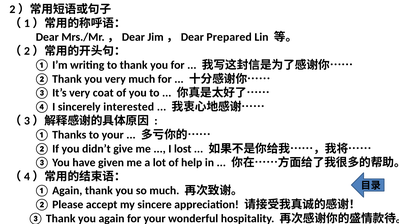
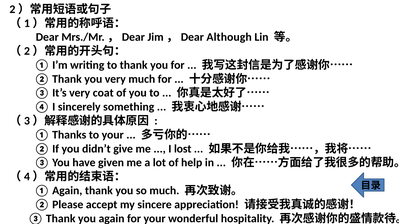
Prepared: Prepared -> Although (229, 37)
interested: interested -> something (129, 107)
